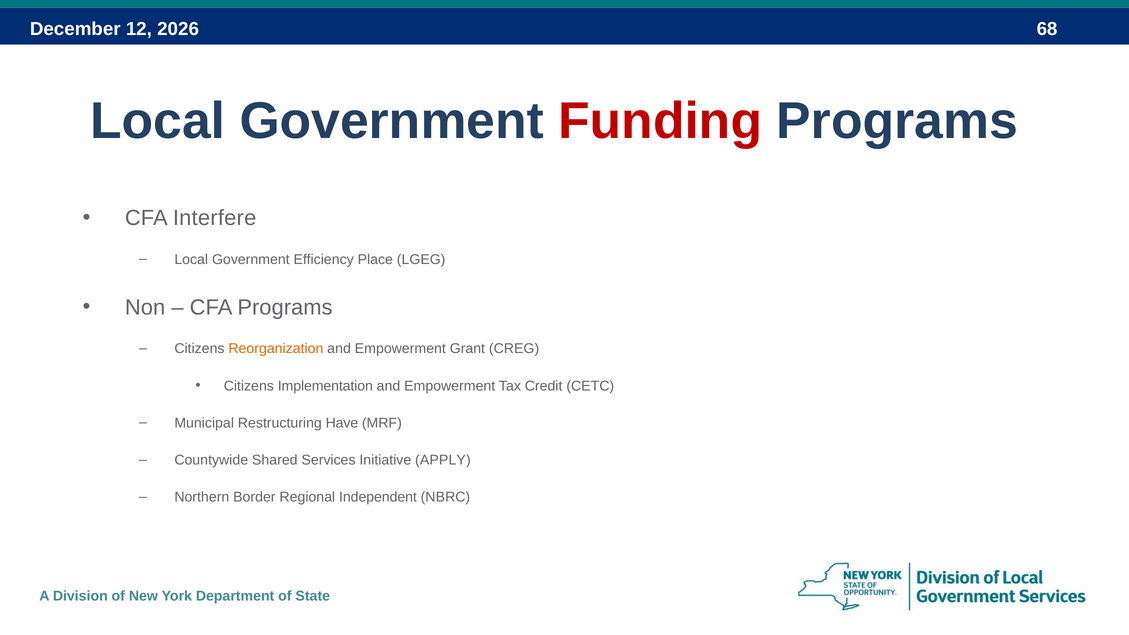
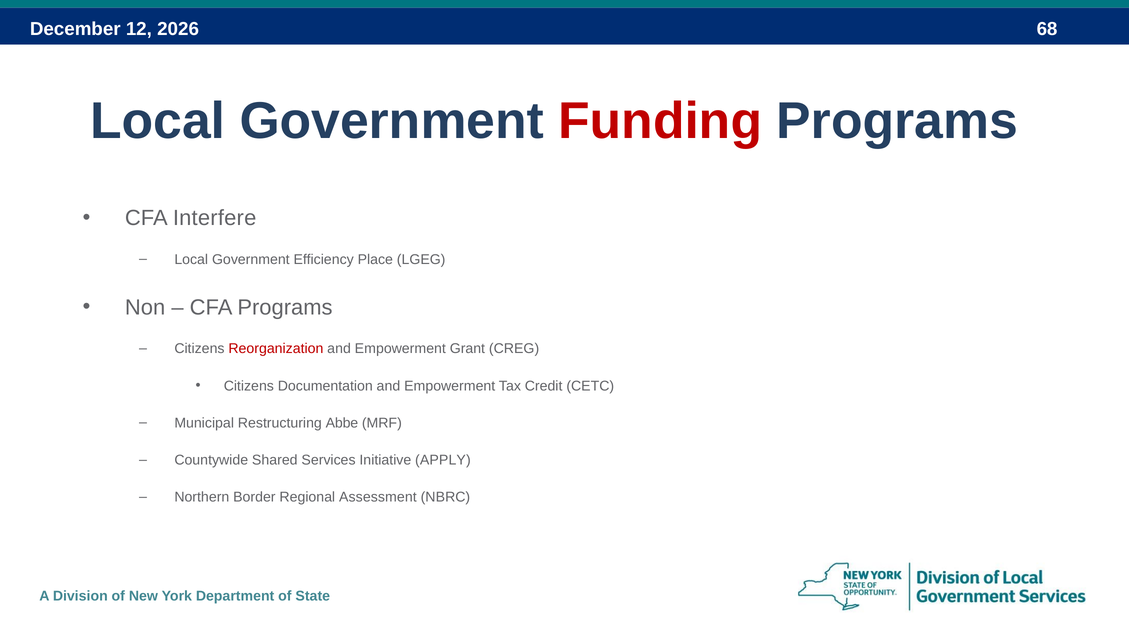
Reorganization colour: orange -> red (276, 349)
Implementation: Implementation -> Documentation (325, 386)
Have: Have -> Abbe (342, 423)
Independent: Independent -> Assessment (378, 497)
